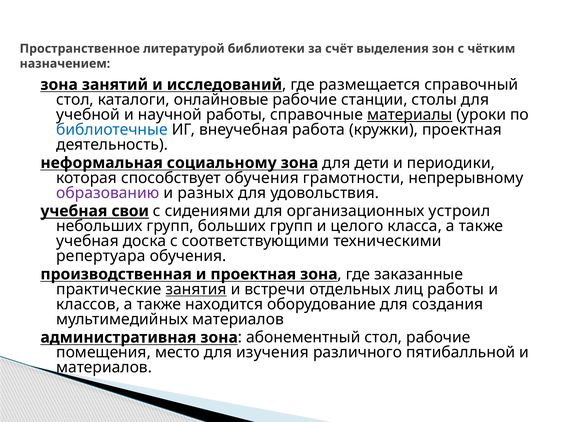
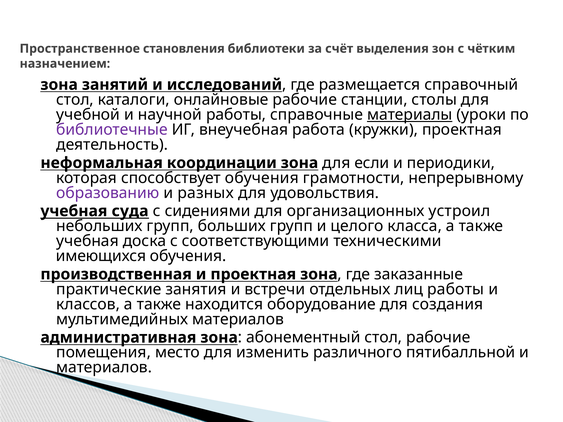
литературой: литературой -> становления (184, 49)
библиотечные colour: blue -> purple (112, 130)
социальному: социальному -> координации (222, 163)
дети: дети -> если (372, 163)
свои: свои -> суда (130, 211)
репертуара: репертуара -> имеющихся (101, 256)
занятия underline: present -> none (196, 289)
изучения: изучения -> изменить (273, 353)
